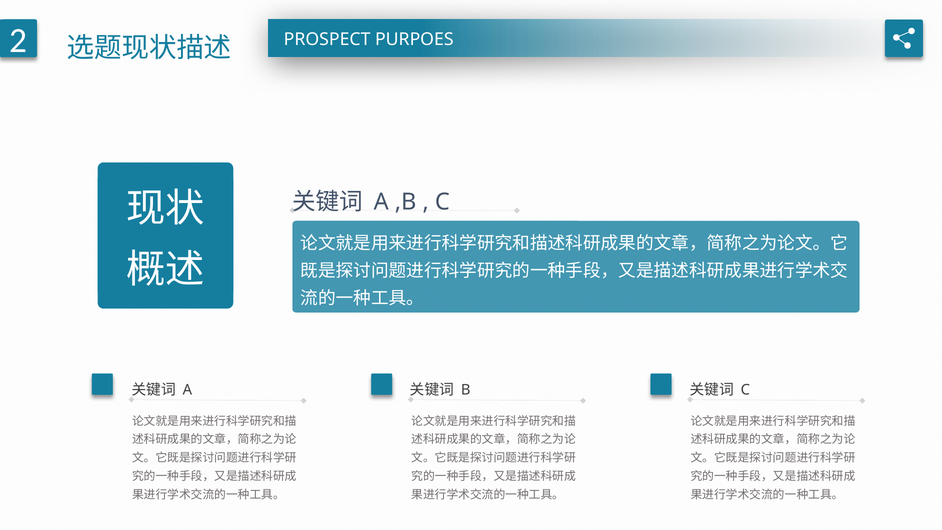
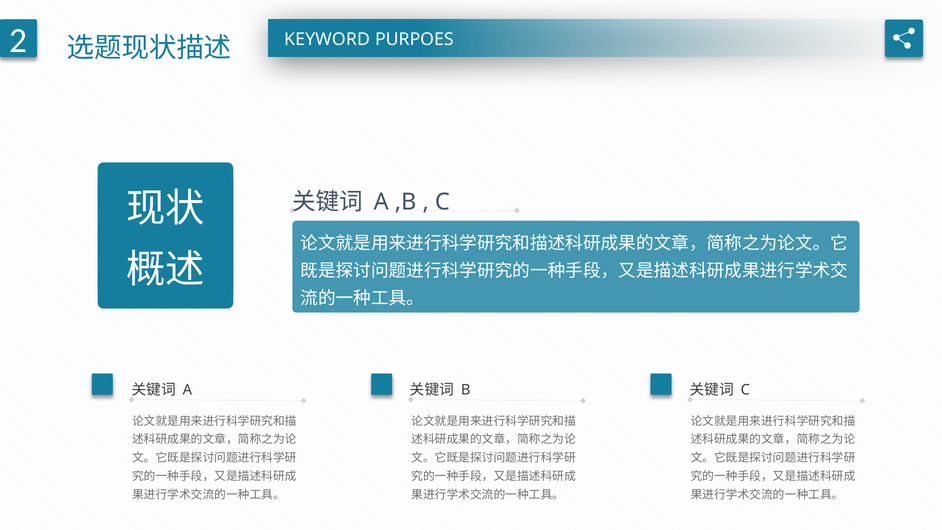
PROSPECT: PROSPECT -> KEYWORD (327, 39)
